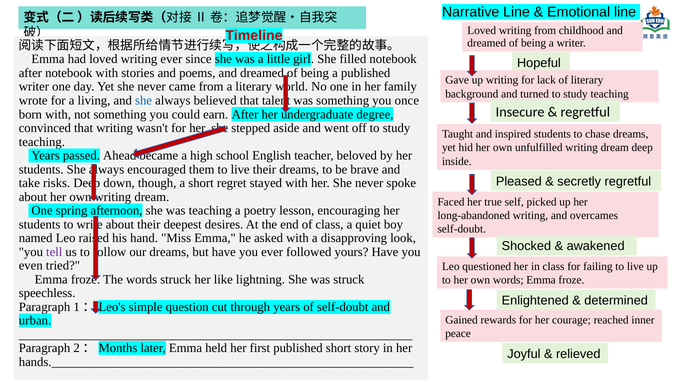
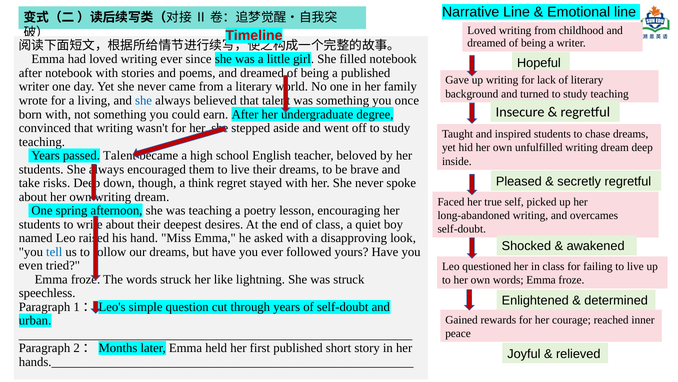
passed Ahead: Ahead -> Talent (120, 155)
a short: short -> think (201, 183)
tell colour: purple -> blue (54, 251)
